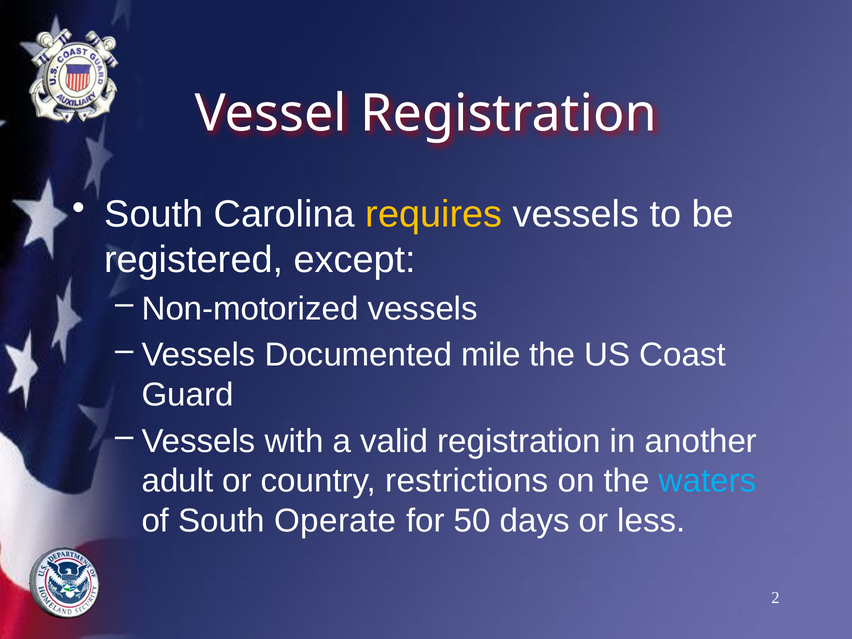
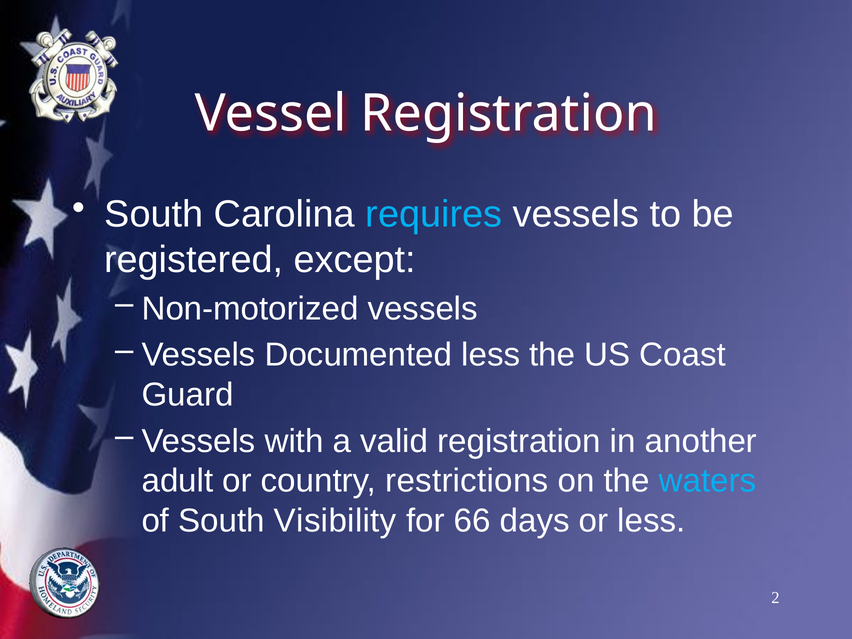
requires colour: yellow -> light blue (434, 214)
Documented mile: mile -> less (491, 355)
Operate: Operate -> Visibility (335, 521)
50: 50 -> 66 (472, 521)
